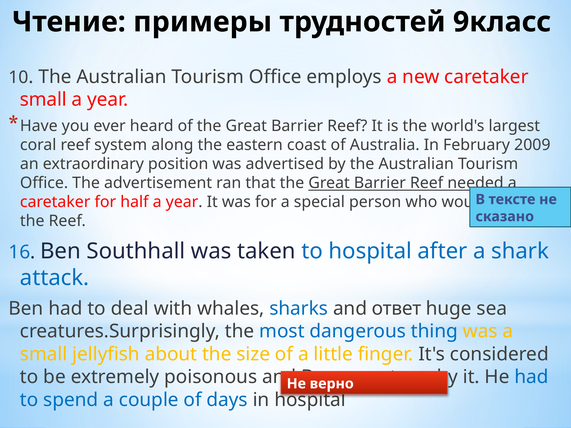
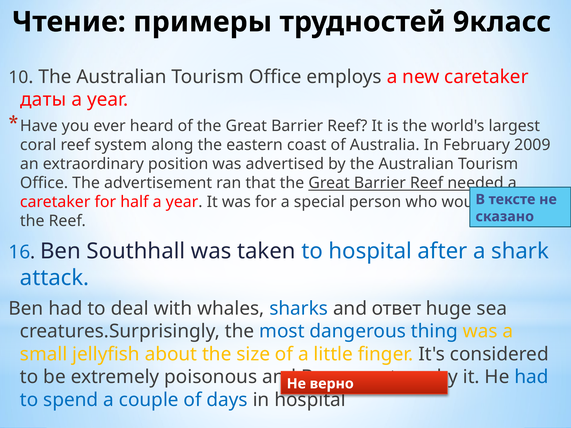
small: small -> даты (43, 100)
